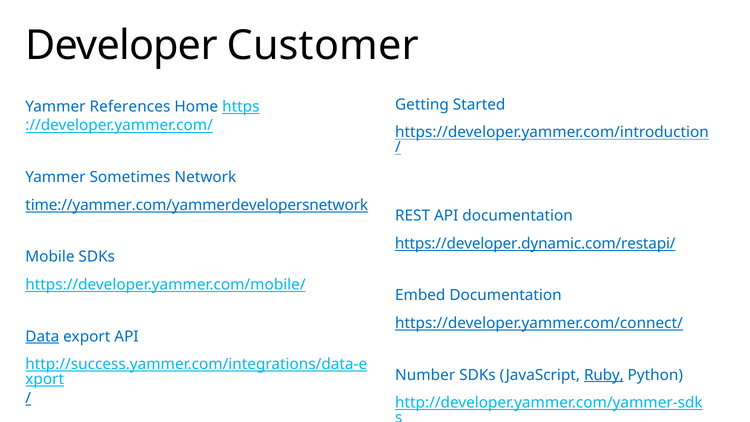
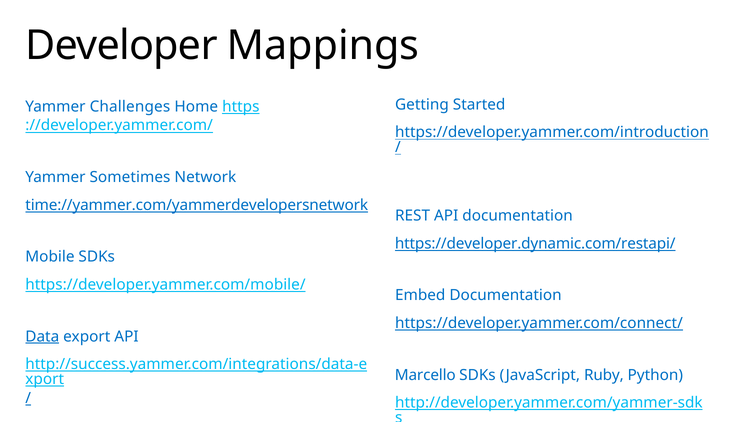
Customer: Customer -> Mappings (323, 45)
References: References -> Challenges (130, 106)
Number: Number -> Marcello (425, 375)
Ruby underline: present -> none (604, 375)
